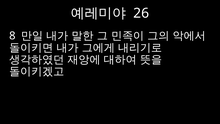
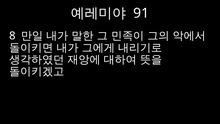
26: 26 -> 91 (141, 13)
